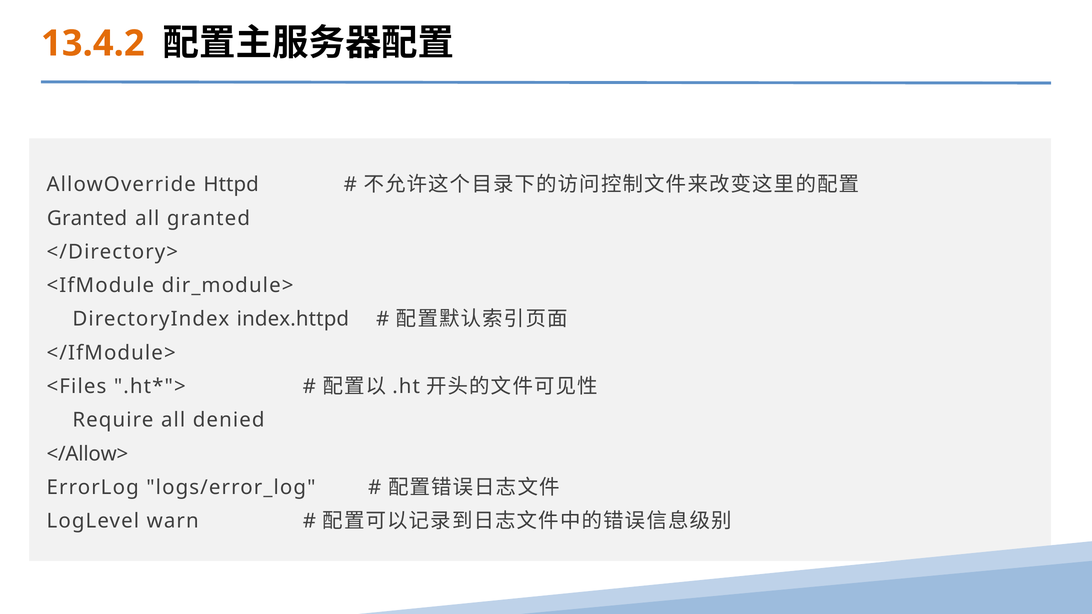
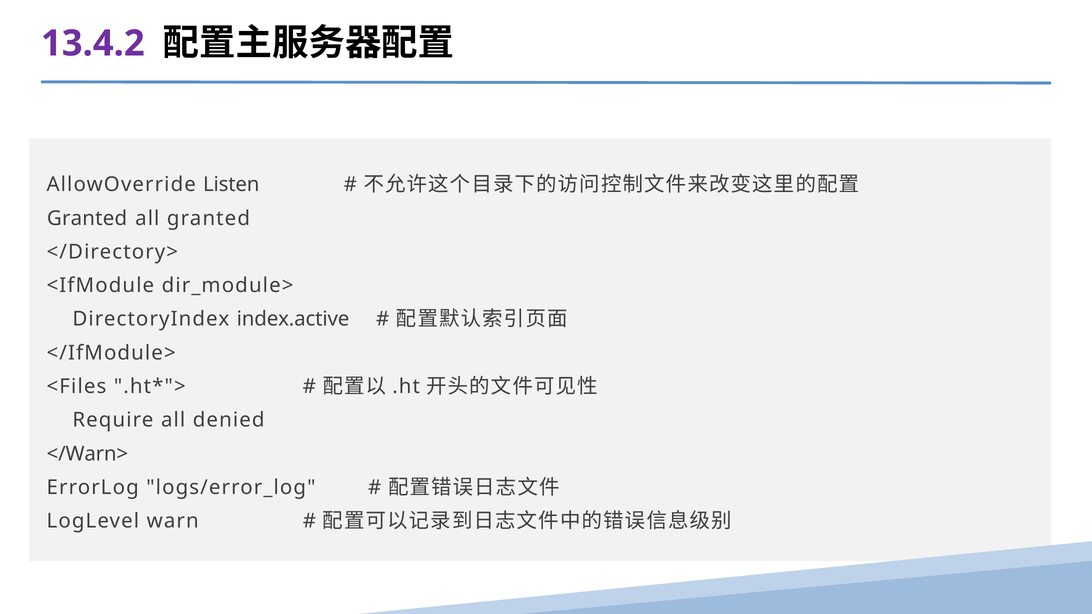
13.4.2 colour: orange -> purple (93, 43)
Httpd: Httpd -> Listen (231, 185)
index.httpd: index.httpd -> index.active (293, 319)
</Allow>: </Allow> -> </Warn> (87, 454)
